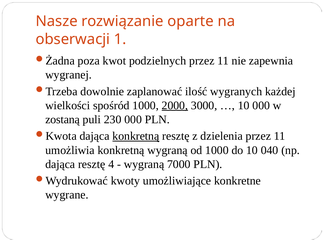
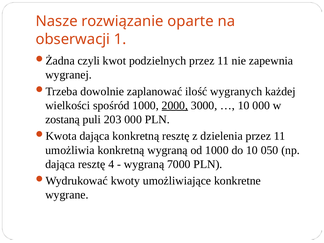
poza: poza -> czyli (89, 61)
230: 230 -> 203 (113, 119)
konkretną underline: present -> none (136, 136)
040: 040 -> 050 (270, 150)
